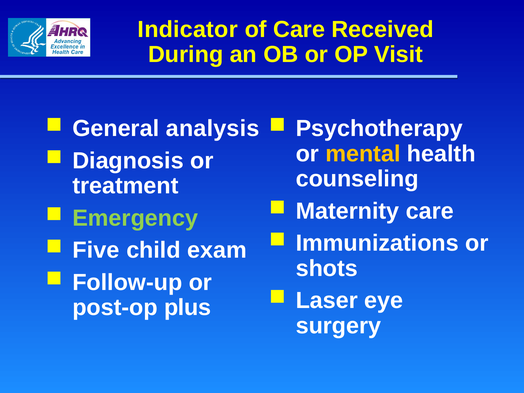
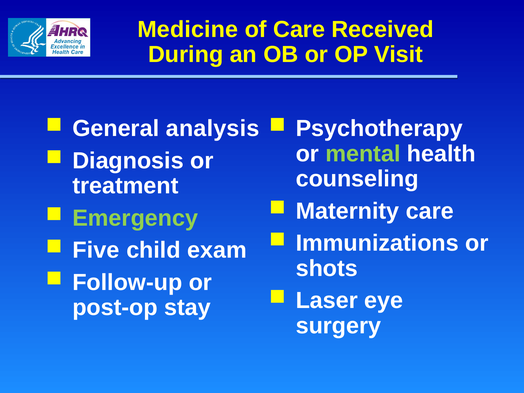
Indicator: Indicator -> Medicine (188, 29)
mental colour: yellow -> light green (363, 154)
plus: plus -> stay (187, 308)
